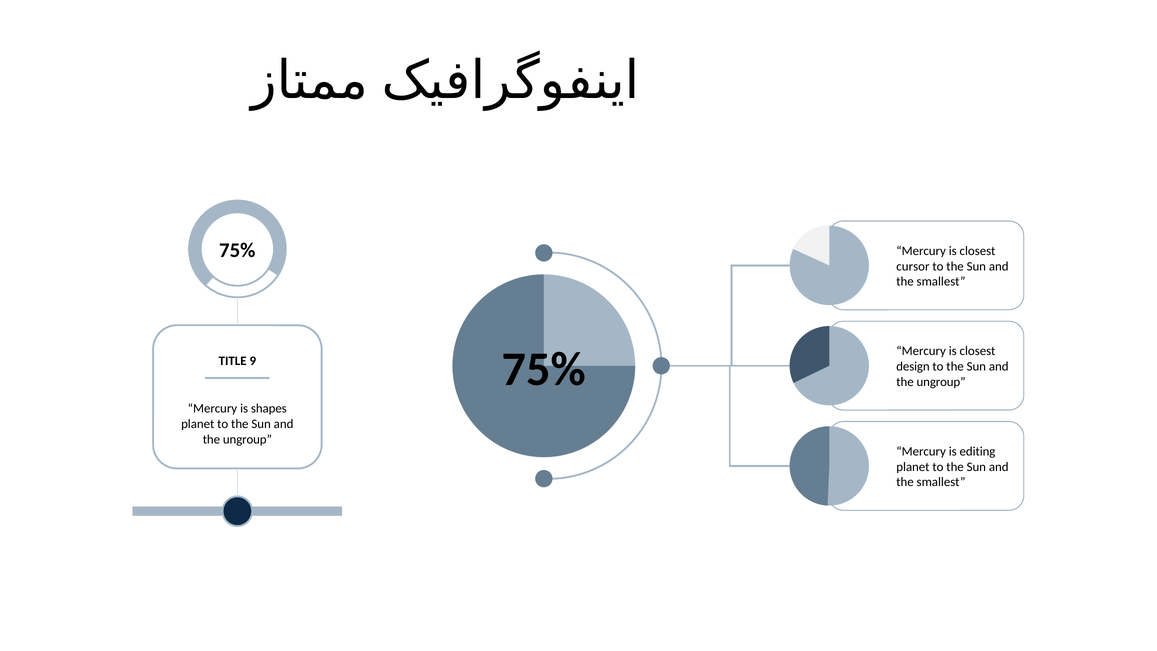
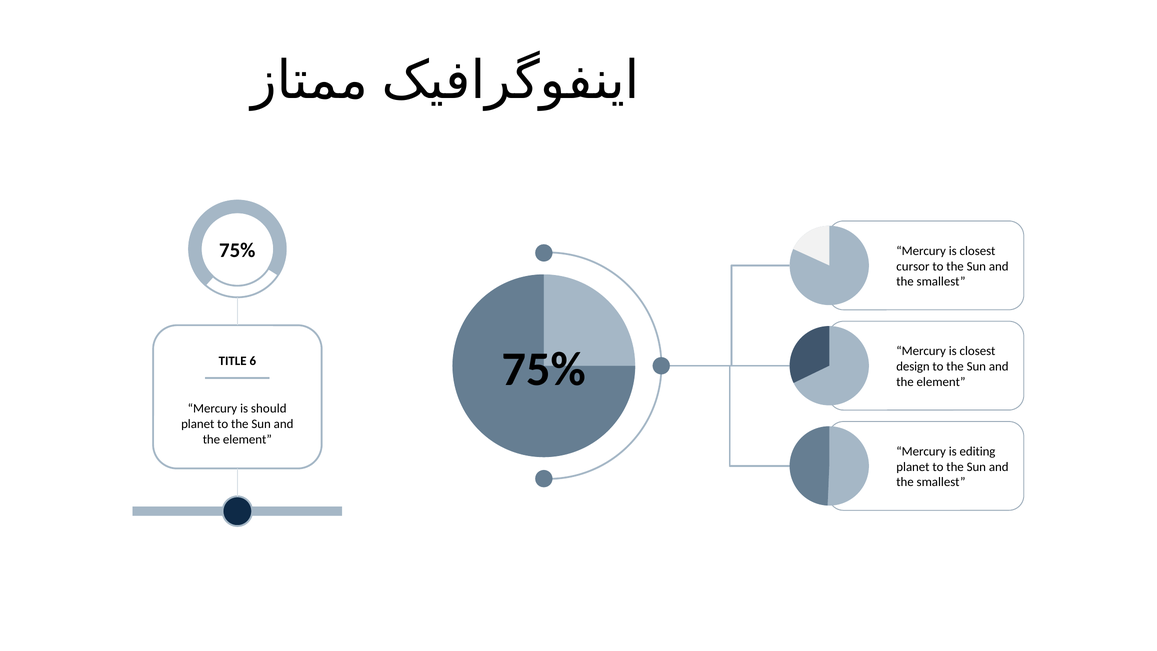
9: 9 -> 6 (253, 361)
ungroup: ungroup -> element (941, 382)
shapes: shapes -> should (269, 409)
ungroup: ungroup -> element (247, 439)
